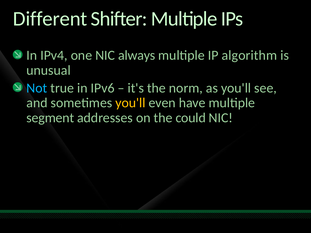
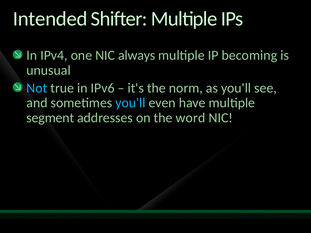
Different: Different -> Intended (50, 19)
algorithm: algorithm -> becoming (249, 55)
you'll colour: yellow -> light blue (130, 103)
could: could -> word (191, 118)
